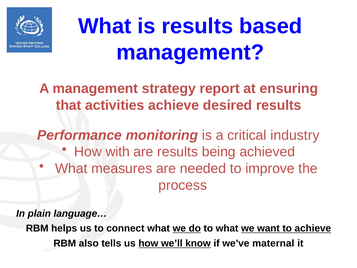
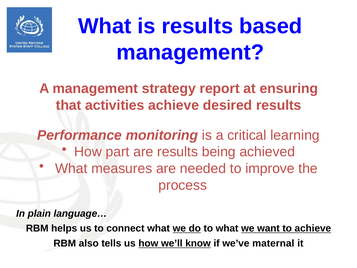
industry: industry -> learning (295, 135)
with: with -> part (118, 152)
